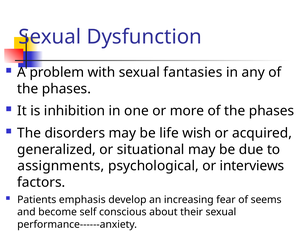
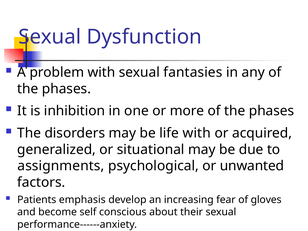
life wish: wish -> with (197, 133)
interviews: interviews -> unwanted (252, 166)
seems: seems -> gloves (266, 200)
